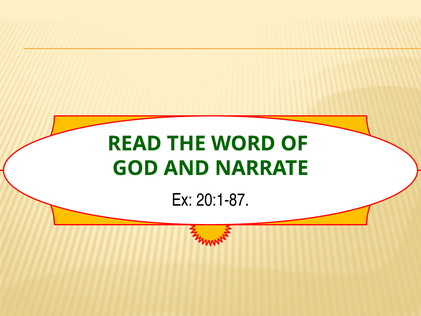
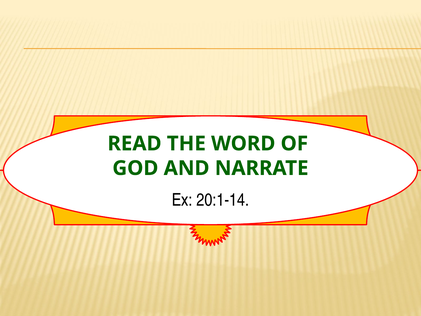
20:1-87: 20:1-87 -> 20:1-14 (223, 200)
